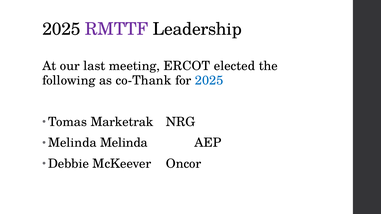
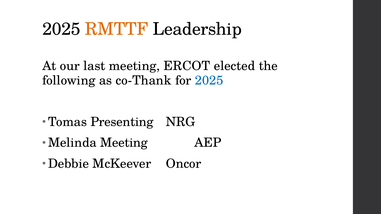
RMTTF colour: purple -> orange (117, 29)
Marketrak: Marketrak -> Presenting (122, 122)
Melinda Melinda: Melinda -> Meeting (124, 143)
